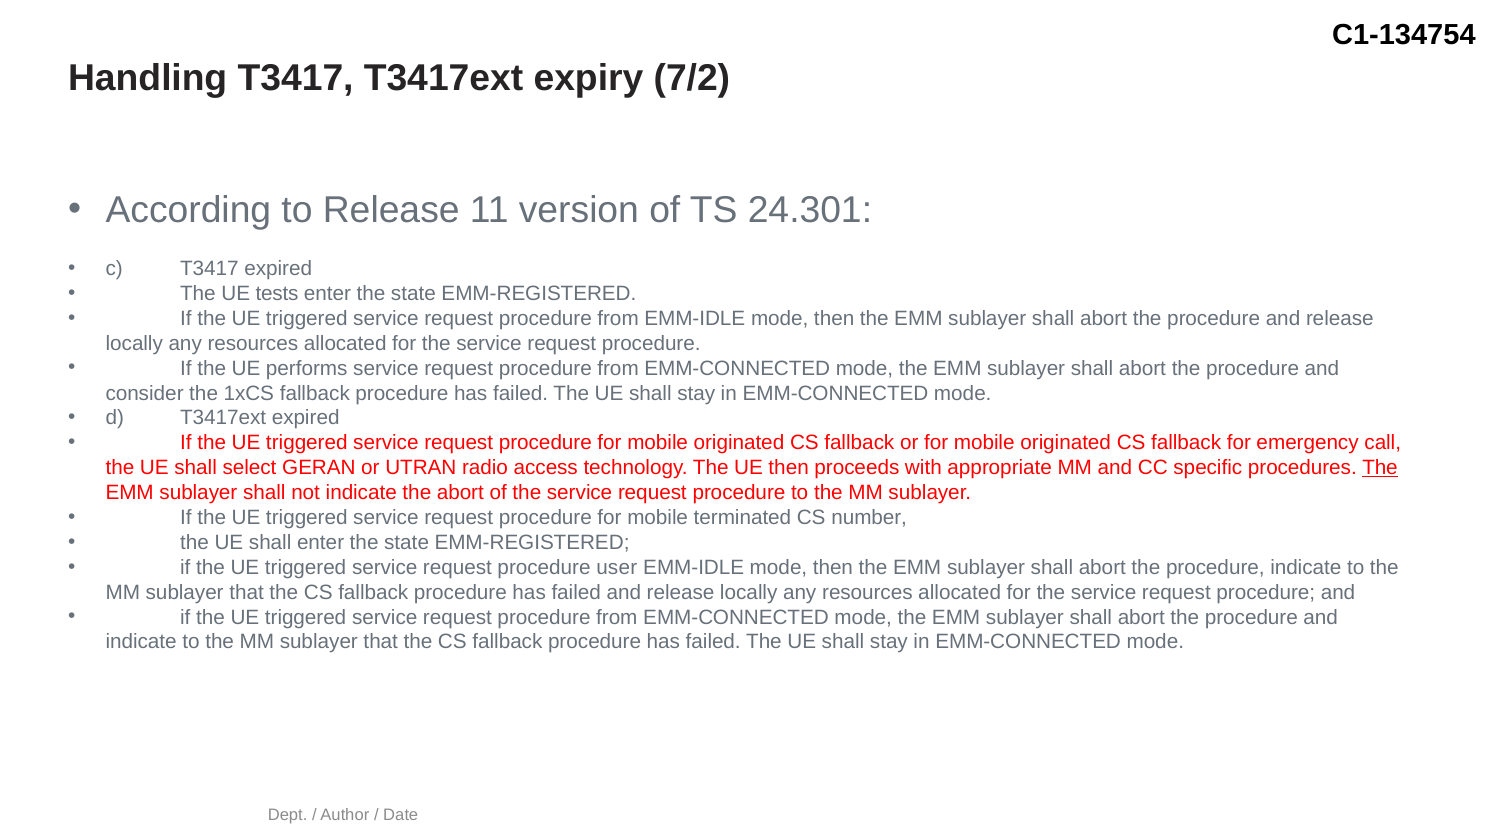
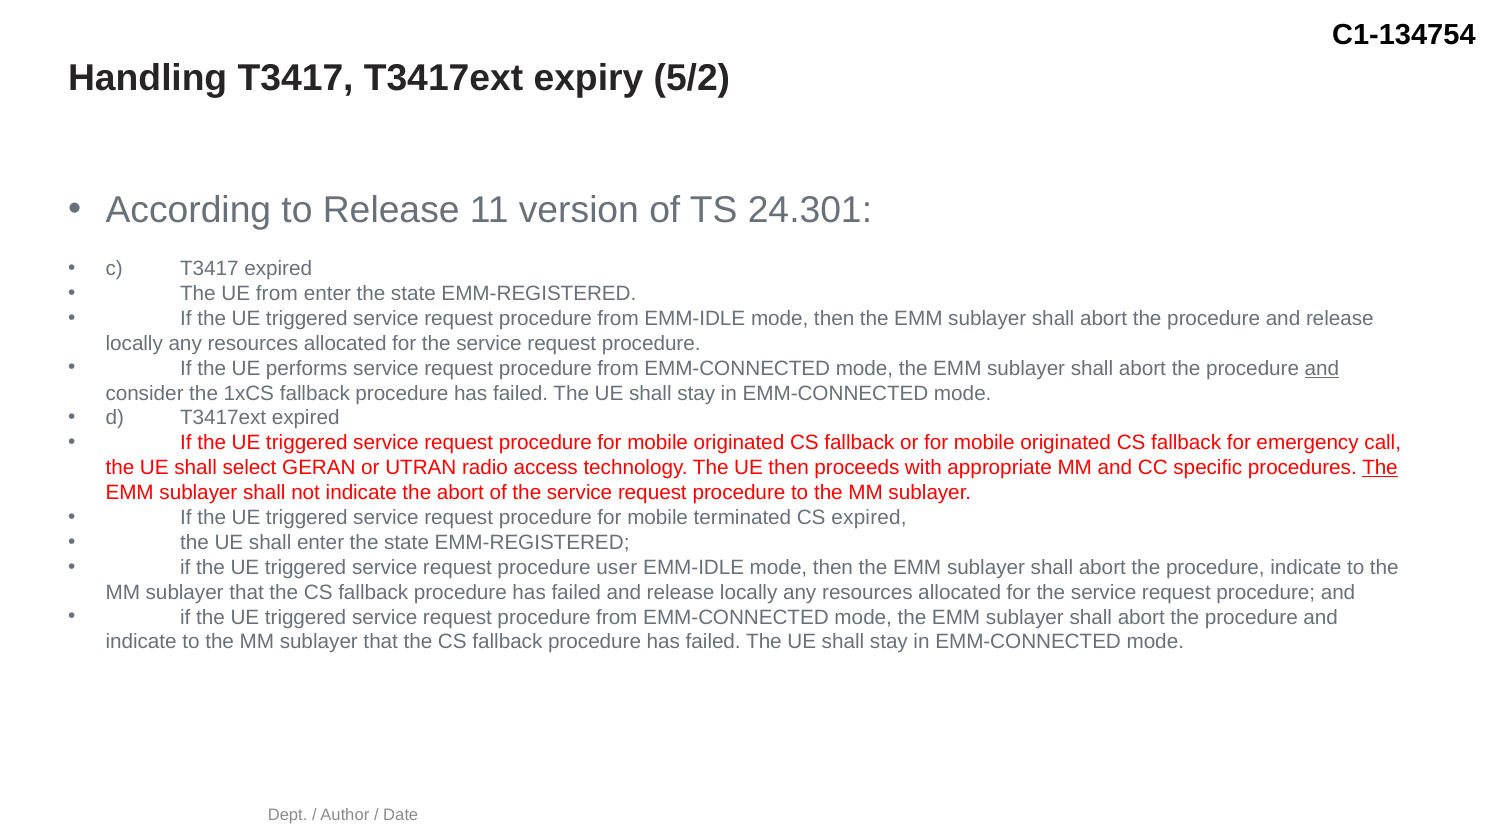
7/2: 7/2 -> 5/2 (692, 78)
UE tests: tests -> from (277, 293)
and underline: none -> present (1322, 368)
CS number: number -> expired (869, 517)
